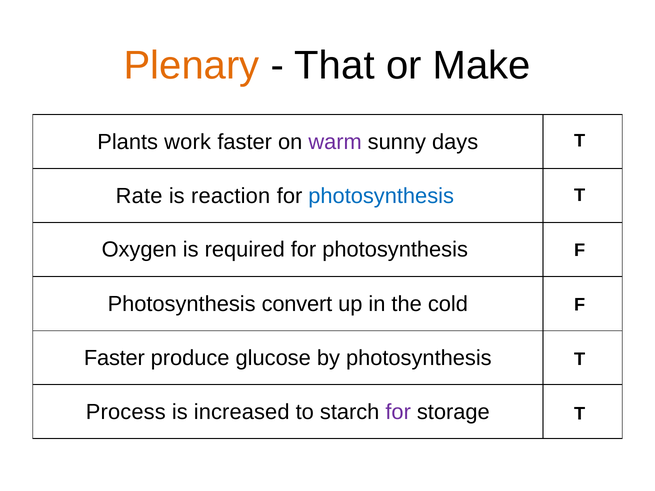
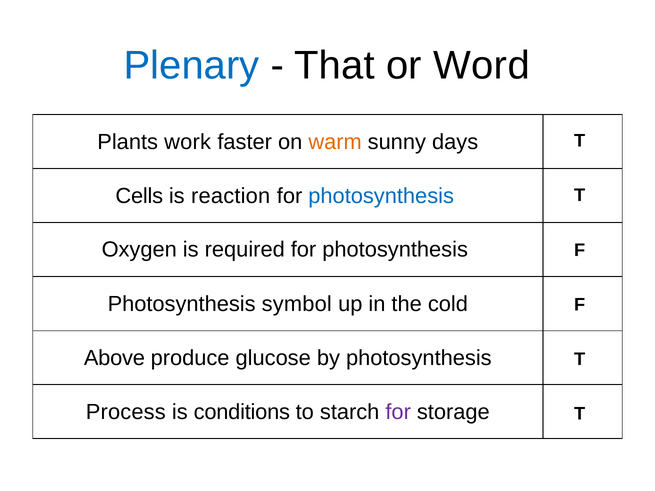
Plenary colour: orange -> blue (192, 66)
Make: Make -> Word (482, 66)
warm colour: purple -> orange (335, 142)
Rate: Rate -> Cells (139, 196)
convert: convert -> symbol (297, 304)
Faster: Faster -> Above (114, 358)
increased: increased -> conditions (242, 412)
